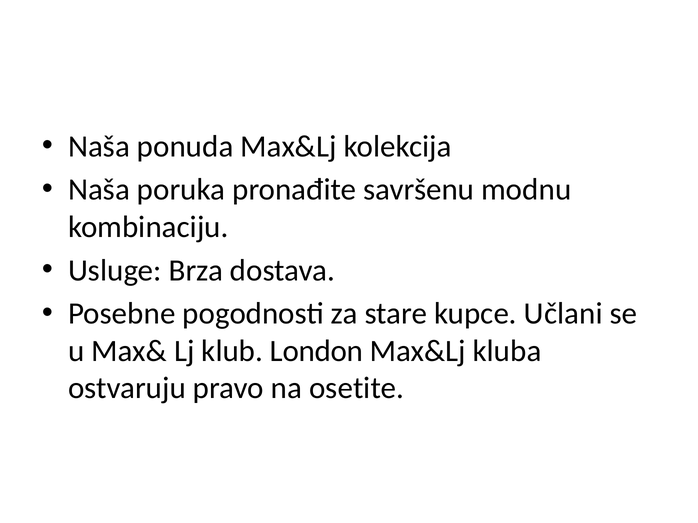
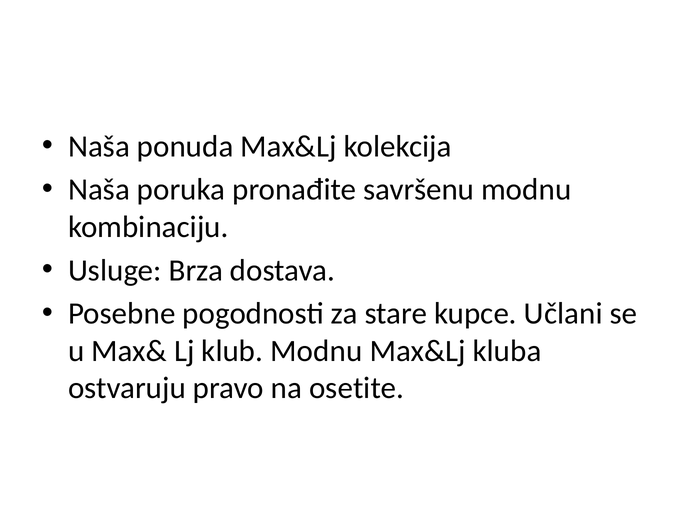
klub London: London -> Modnu (316, 351)
